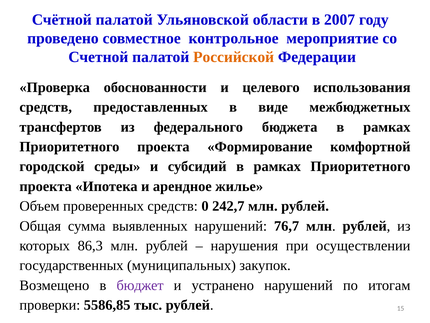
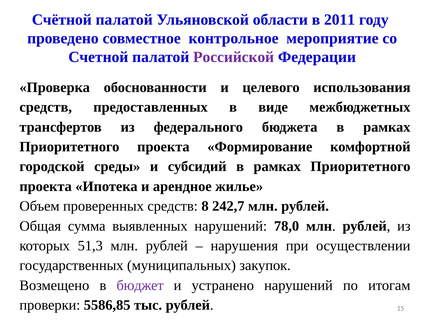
2007: 2007 -> 2011 (340, 20)
Российской colour: orange -> purple (234, 57)
0: 0 -> 8 (205, 206)
76,7: 76,7 -> 78,0 (287, 226)
86,3: 86,3 -> 51,3 (90, 245)
